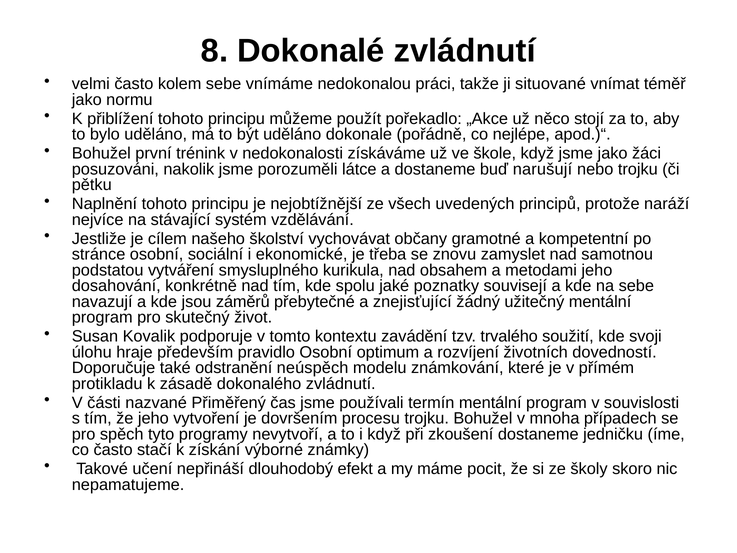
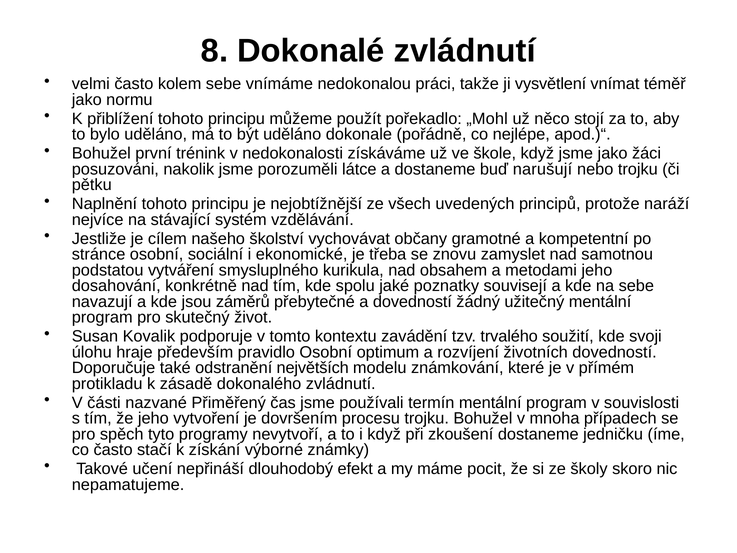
situované: situované -> vysvětlení (551, 84)
„Akce: „Akce -> „Mohl (487, 119)
a znejisťující: znejisťující -> dovedností (412, 302)
neúspěch: neúspěch -> největších (313, 368)
